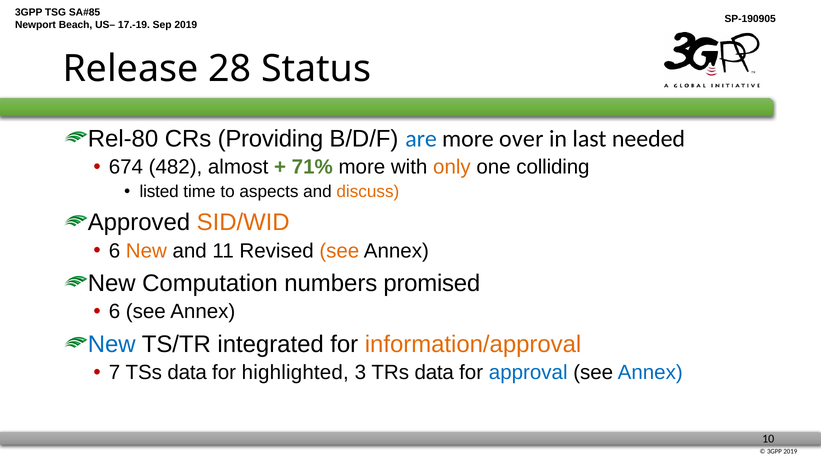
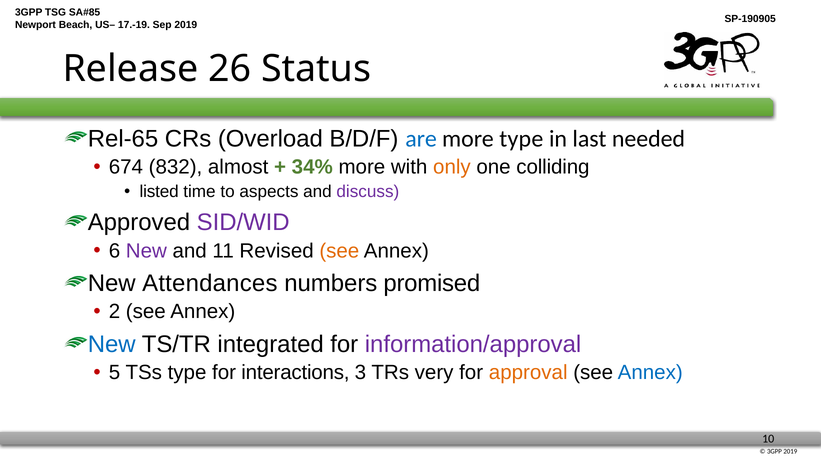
28: 28 -> 26 (230, 69)
Rel-80: Rel-80 -> Rel-65 (123, 139)
Providing: Providing -> Overload (270, 139)
more over: over -> type (521, 139)
482: 482 -> 832 (175, 167)
71%: 71% -> 34% (312, 167)
discuss colour: orange -> purple (368, 192)
SID/WID colour: orange -> purple (243, 222)
New colour: orange -> purple (146, 251)
Computation: Computation -> Attendances (210, 283)
6: 6 -> 2 (114, 312)
information/approval colour: orange -> purple (473, 344)
7: 7 -> 5 (114, 372)
TSs data: data -> type (187, 372)
highlighted: highlighted -> interactions (295, 372)
TRs data: data -> very (434, 372)
approval colour: blue -> orange (528, 372)
